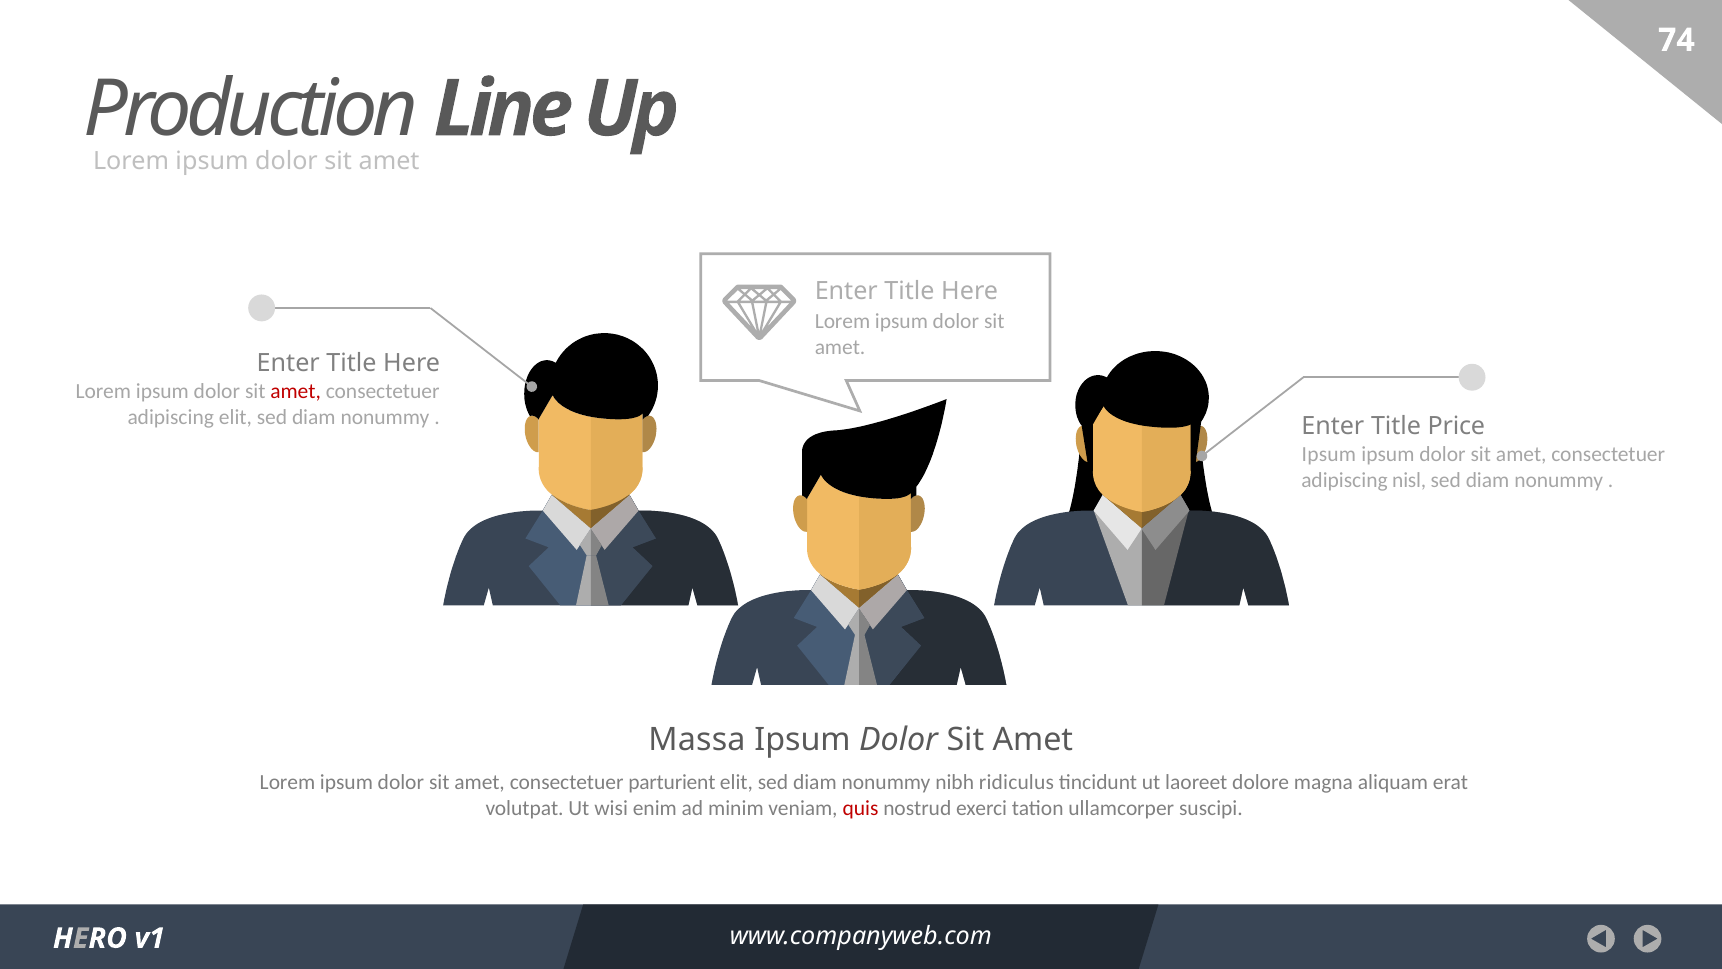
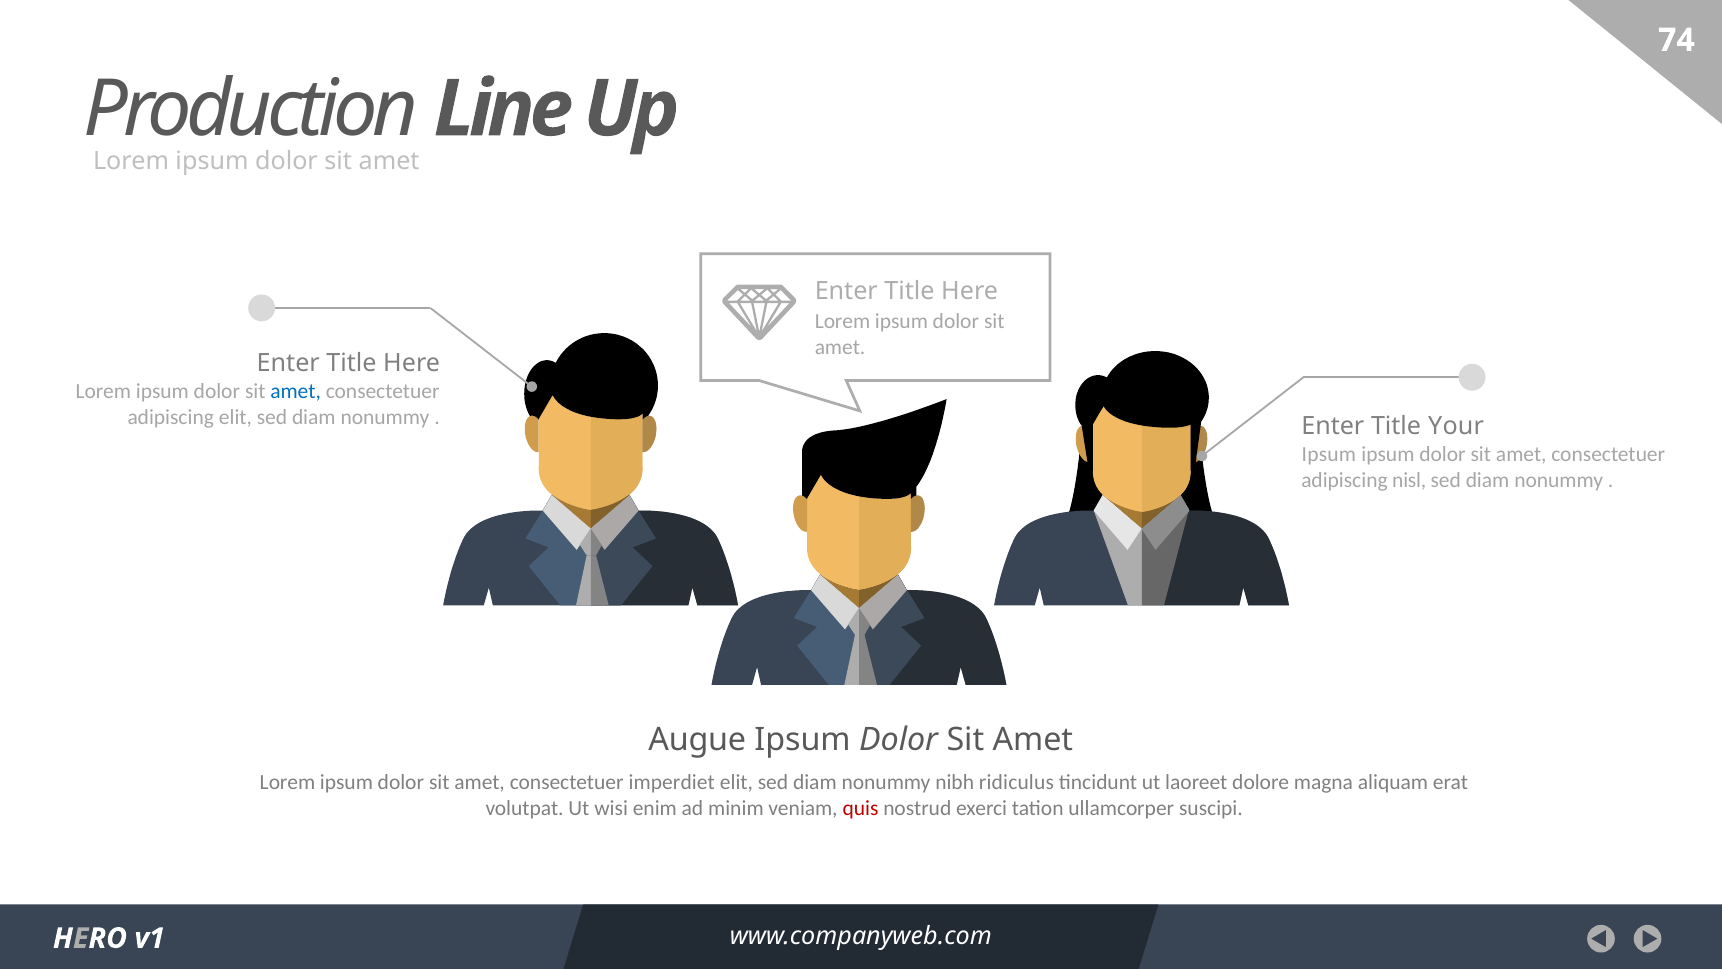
amet colour: red -> blue (296, 391)
Price: Price -> Your (1456, 426)
Massa: Massa -> Augue (697, 739)
parturient: parturient -> imperdiet (672, 782)
